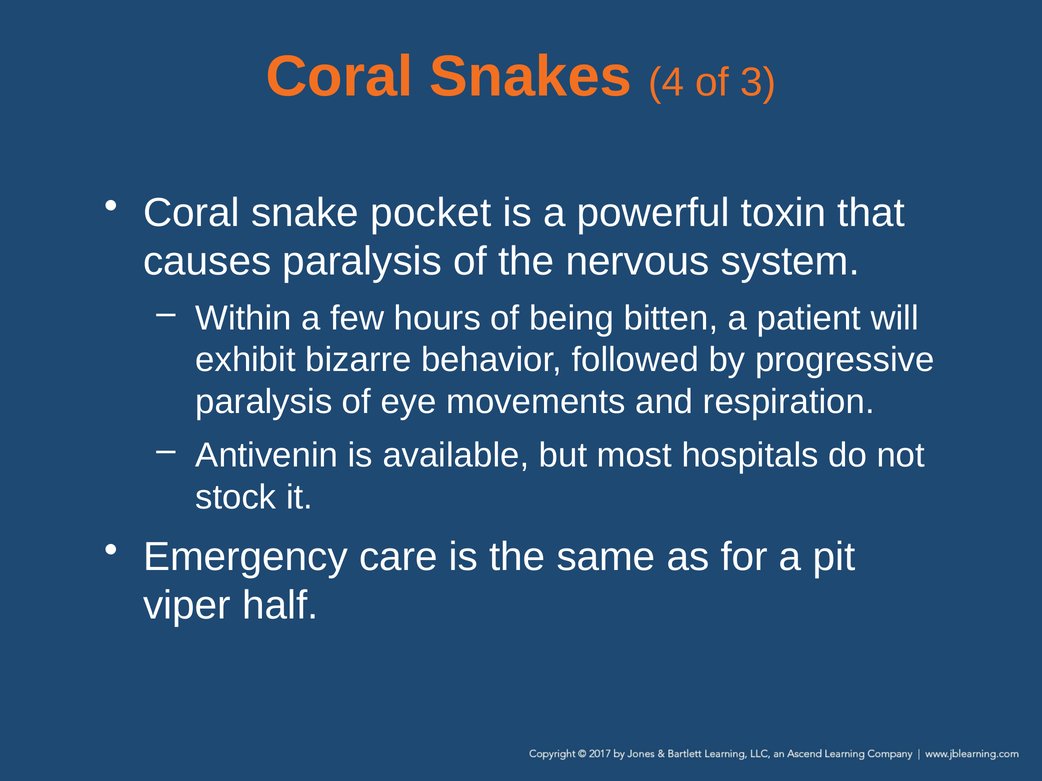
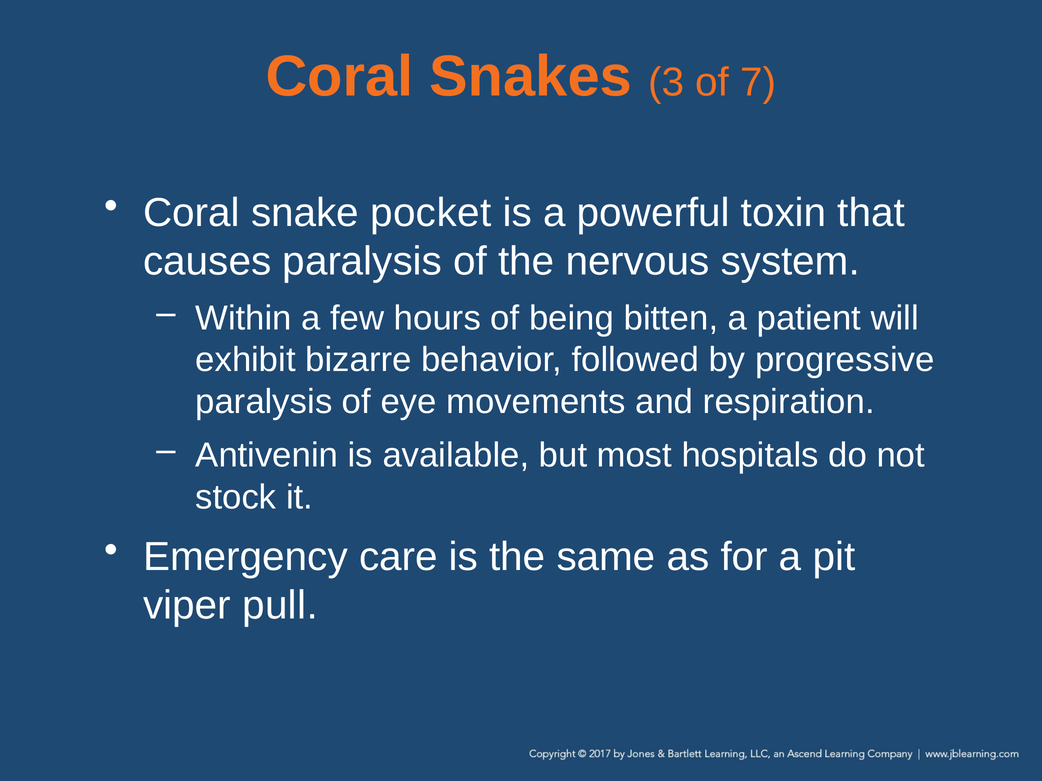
4: 4 -> 3 (666, 82)
3: 3 -> 7 (758, 82)
half: half -> pull (280, 606)
